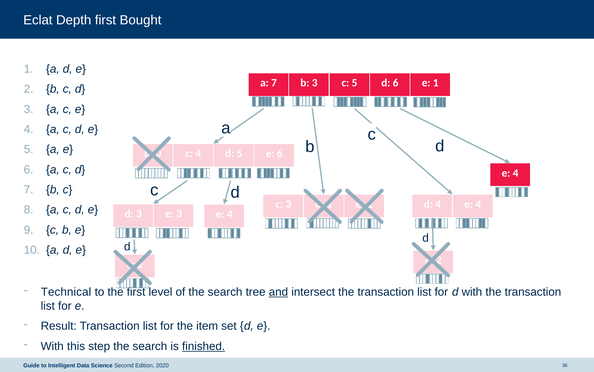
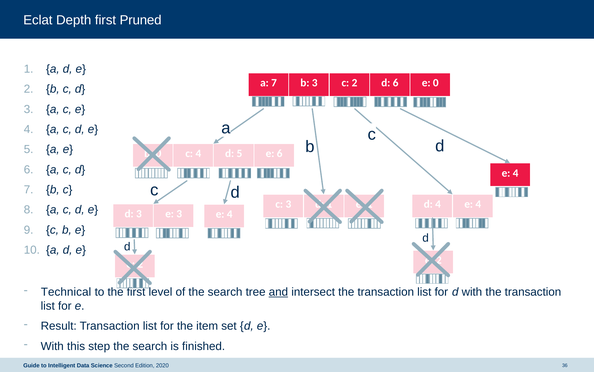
Bought: Bought -> Pruned (141, 20)
c 5: 5 -> 2 (355, 83)
6 e 1: 1 -> 0 (436, 83)
finished underline: present -> none (204, 346)
